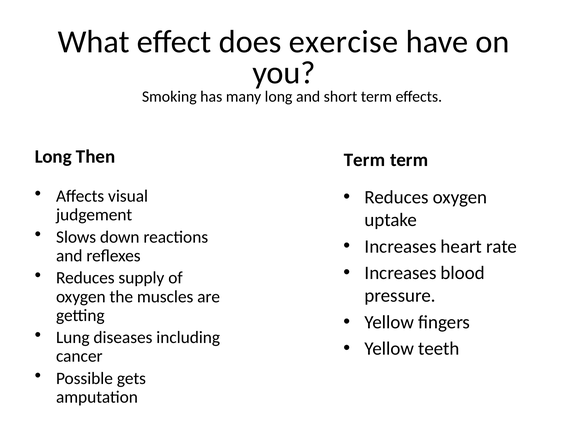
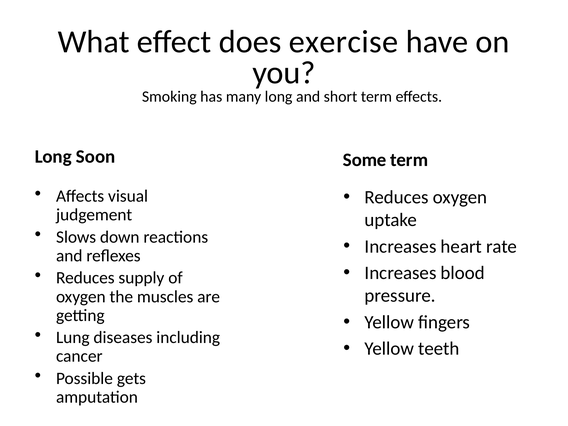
Then: Then -> Soon (96, 157)
Term: Term -> Some (365, 160)
